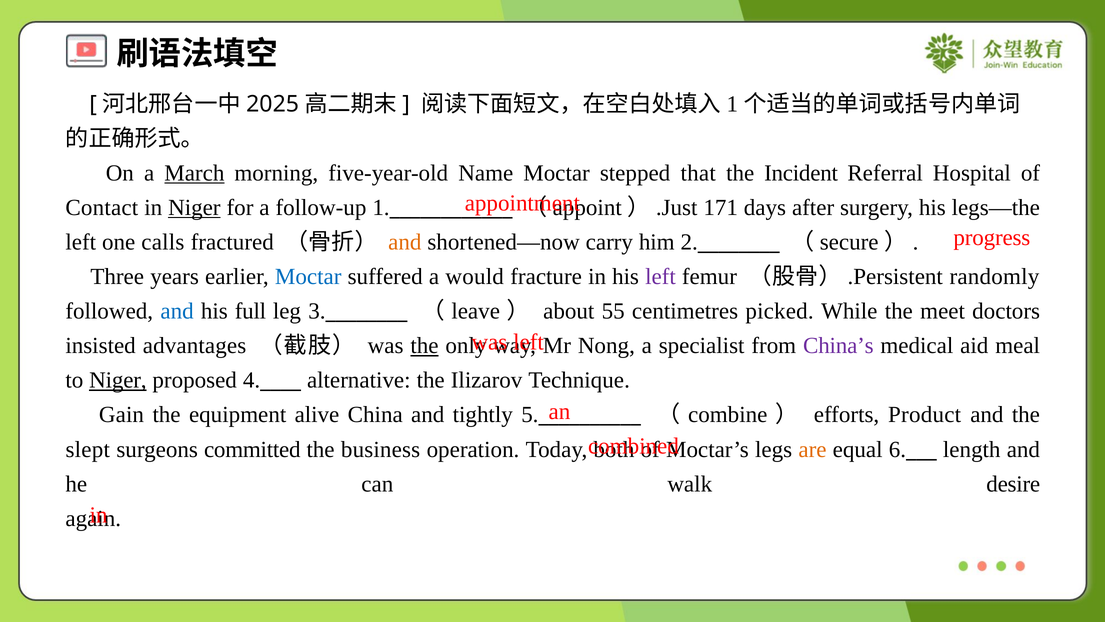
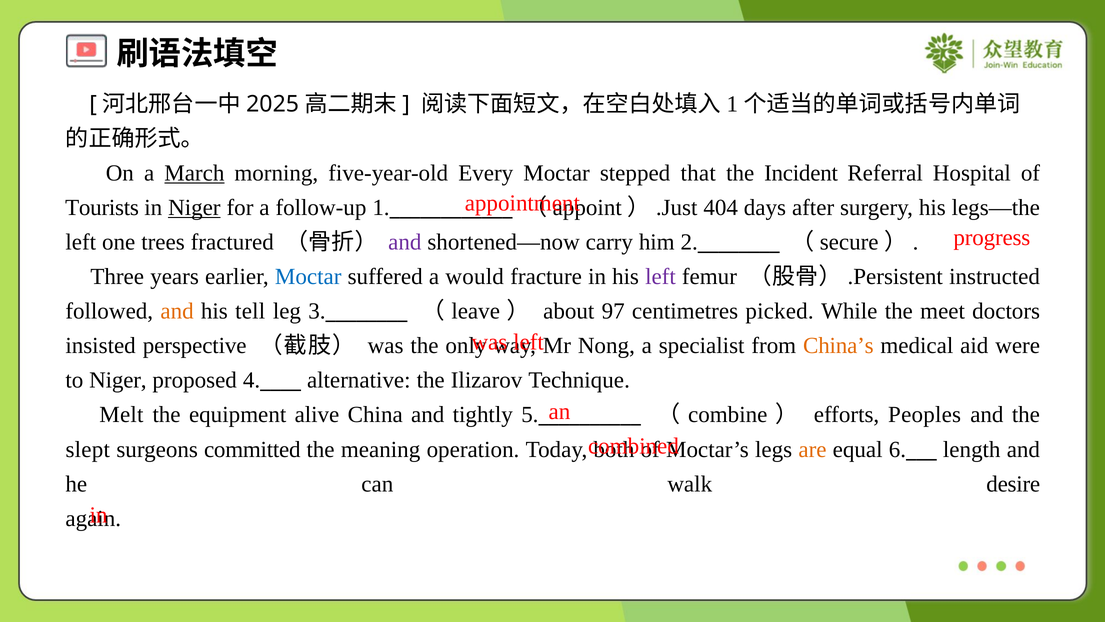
Name: Name -> Every (486, 173)
Contact: Contact -> Tourists (102, 207)
171: 171 -> 404 (721, 207)
calls: calls -> trees (163, 242)
and colour: orange -> purple (405, 242)
randomly: randomly -> instructed (995, 276)
and colour: blue -> orange (177, 311)
full: full -> tell (250, 311)
55: 55 -> 97 (613, 311)
advantages: advantages -> perspective (195, 346)
the underline: present -> none (424, 346)
China’s colour: purple -> orange (838, 346)
meal: meal -> were (1018, 346)
Niger underline: present -> none (118, 380)
Gain: Gain -> Melt (121, 415)
Product: Product -> Peoples (925, 415)
business: business -> meaning (381, 449)
